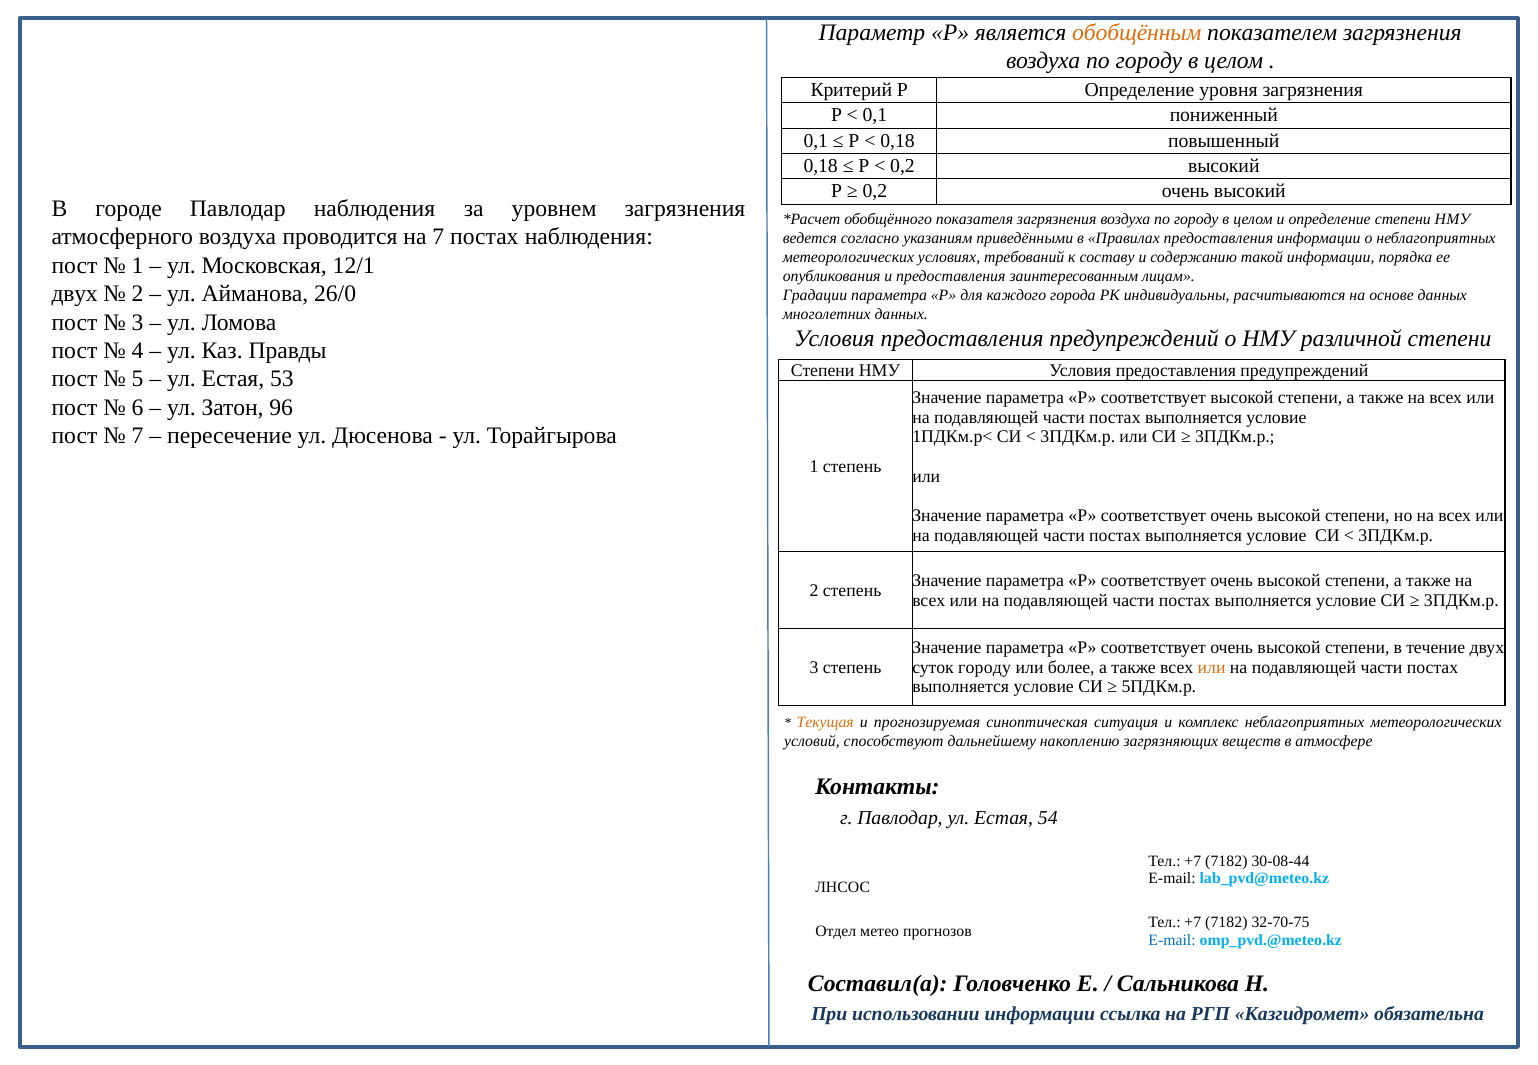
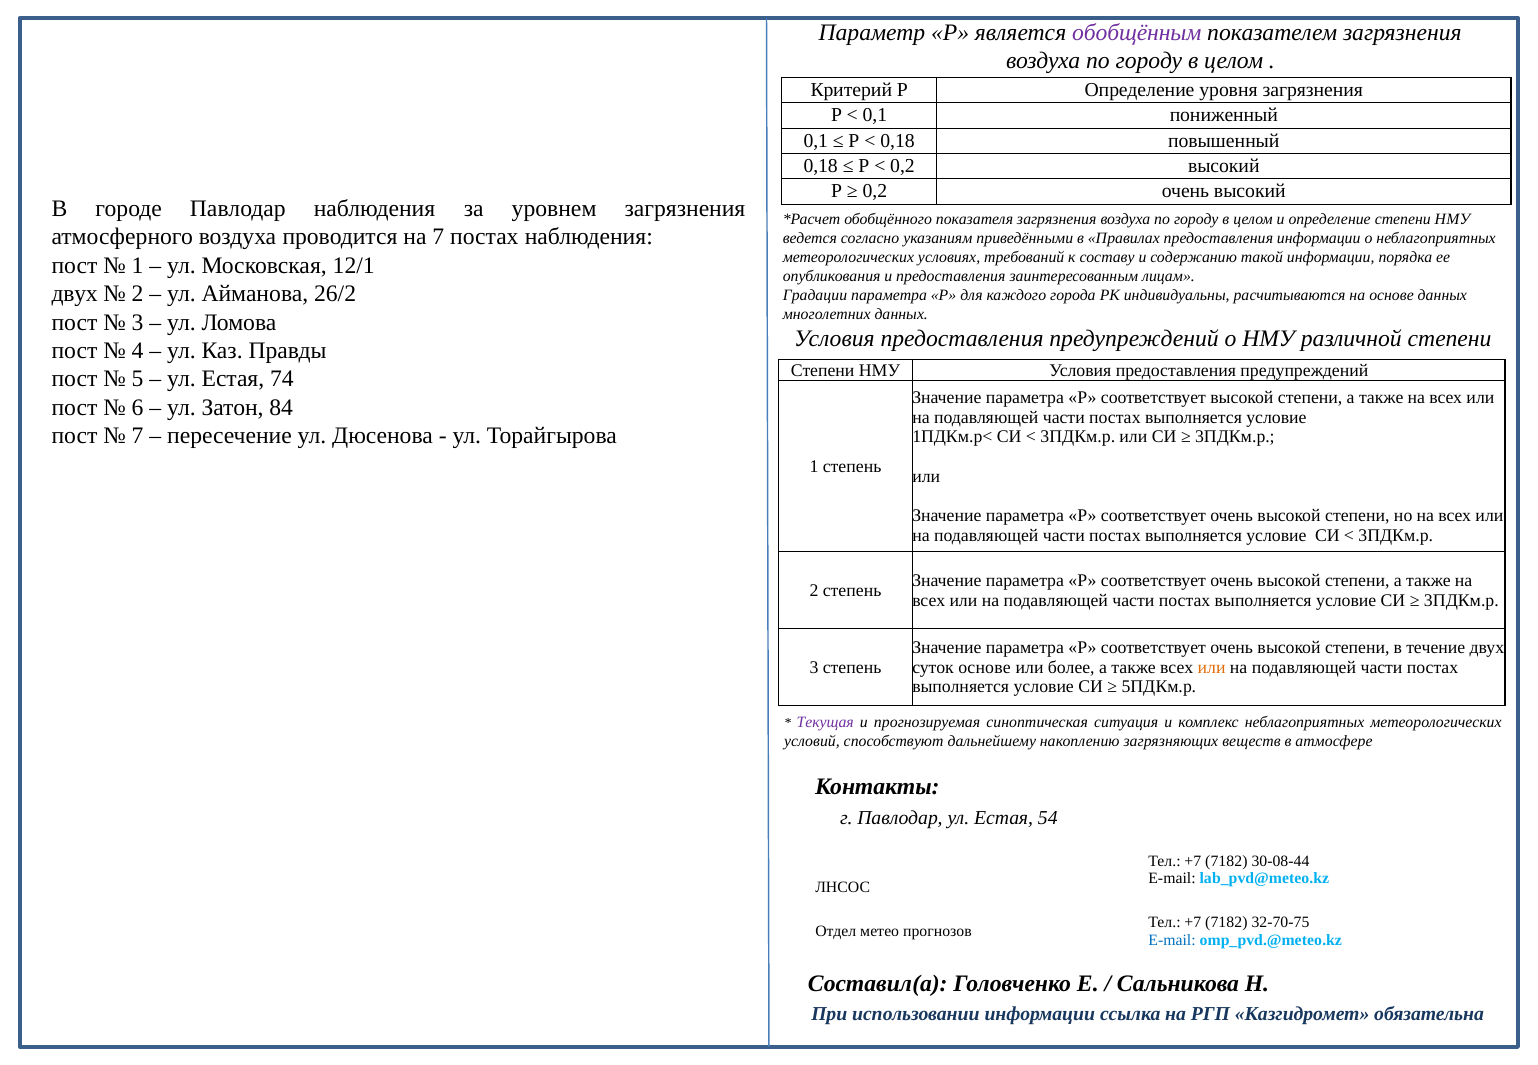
обобщённым colour: orange -> purple (1137, 32)
26/0: 26/0 -> 26/2 (335, 294)
53: 53 -> 74 (282, 379)
96: 96 -> 84 (281, 407)
суток городу: городу -> основе (985, 667)
Текущая colour: orange -> purple (825, 723)
